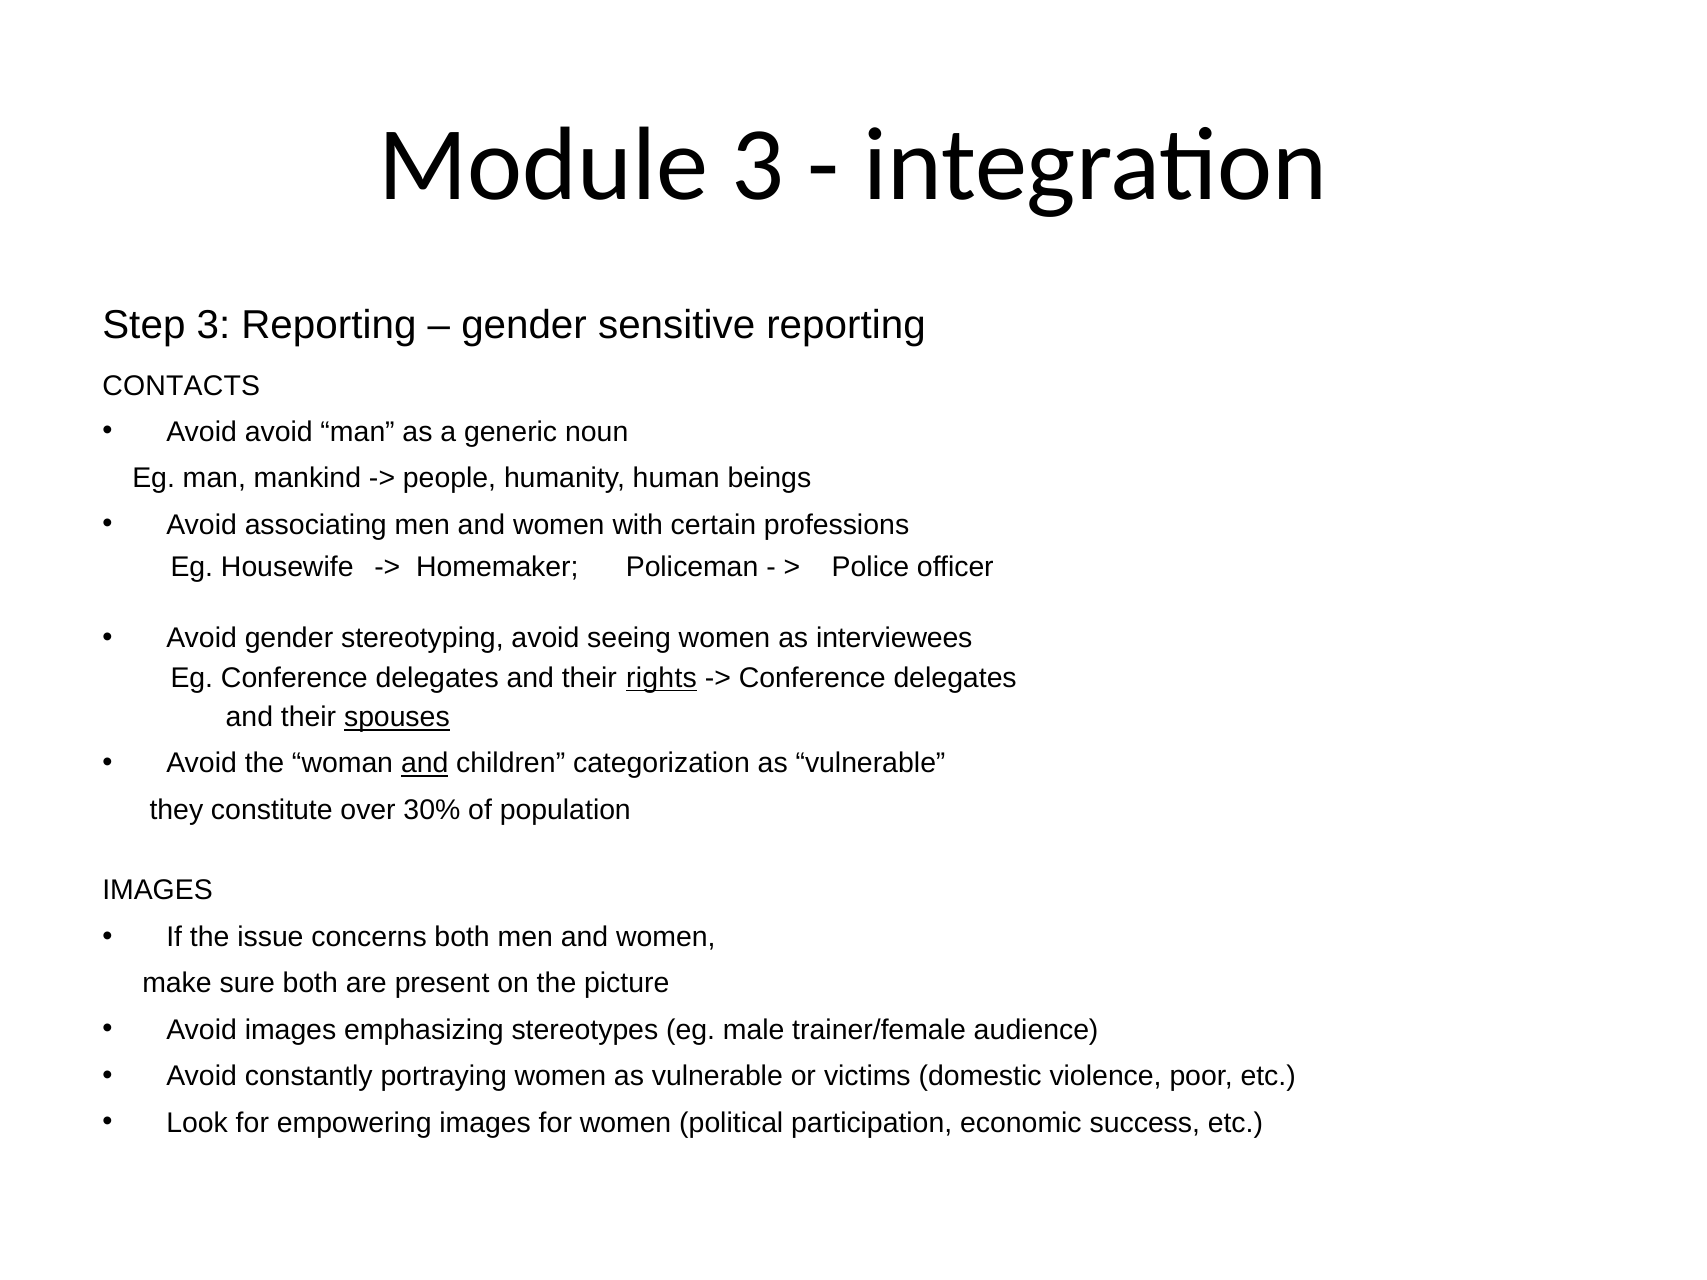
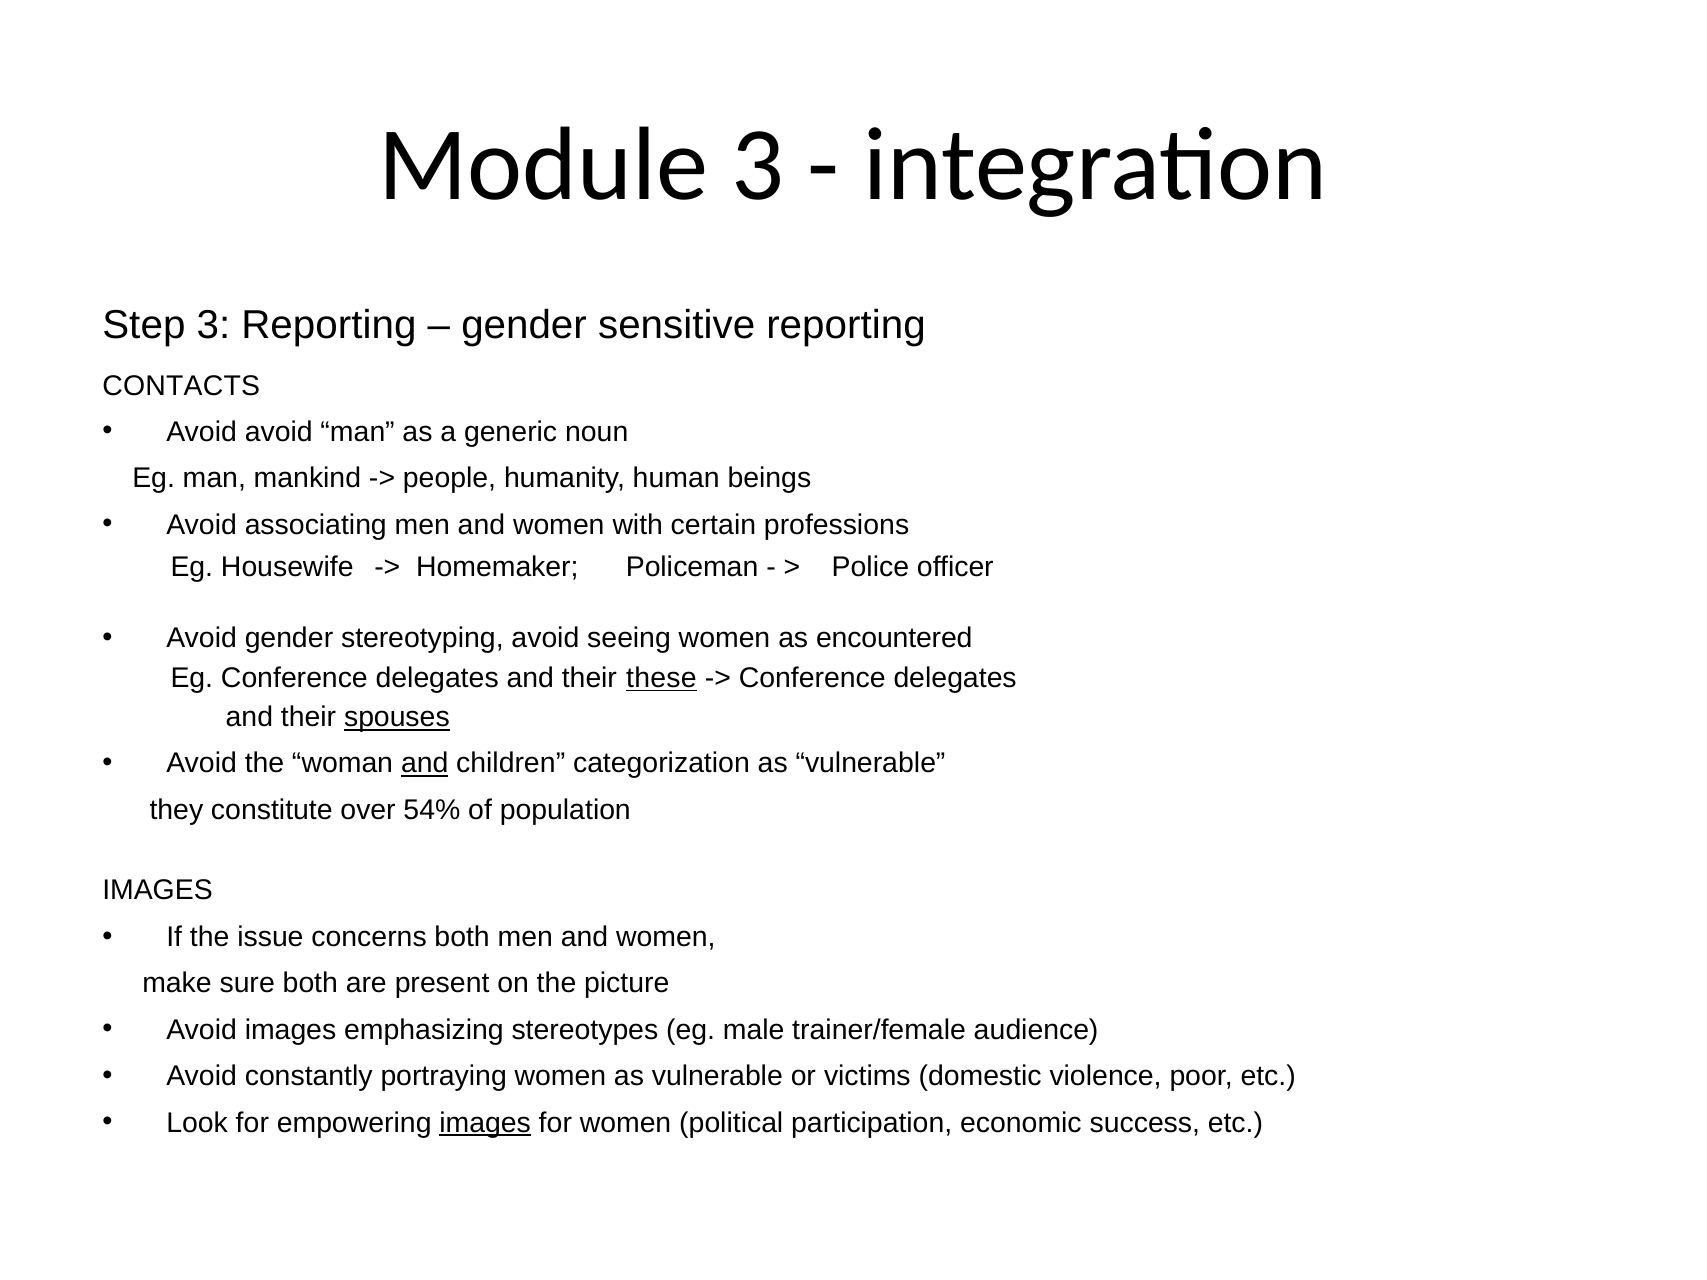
interviewees: interviewees -> encountered (894, 638)
rights: rights -> these (661, 678)
30%: 30% -> 54% (432, 810)
images underline: none -> present (485, 1123)
